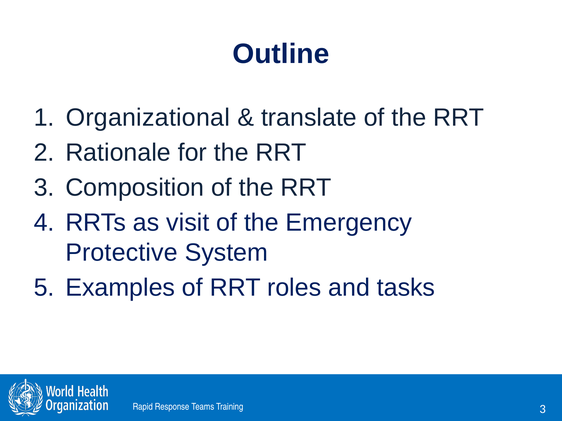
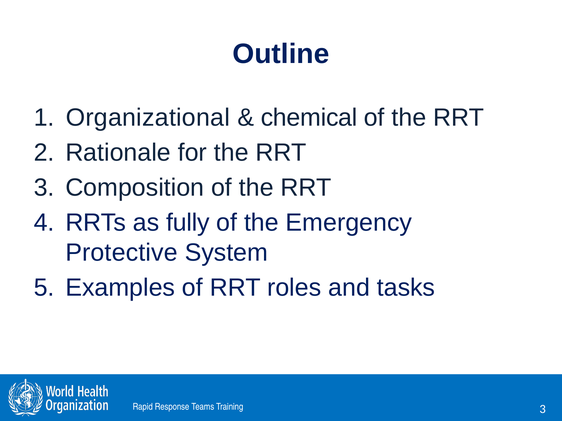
translate: translate -> chemical (309, 118)
visit: visit -> fully (188, 223)
